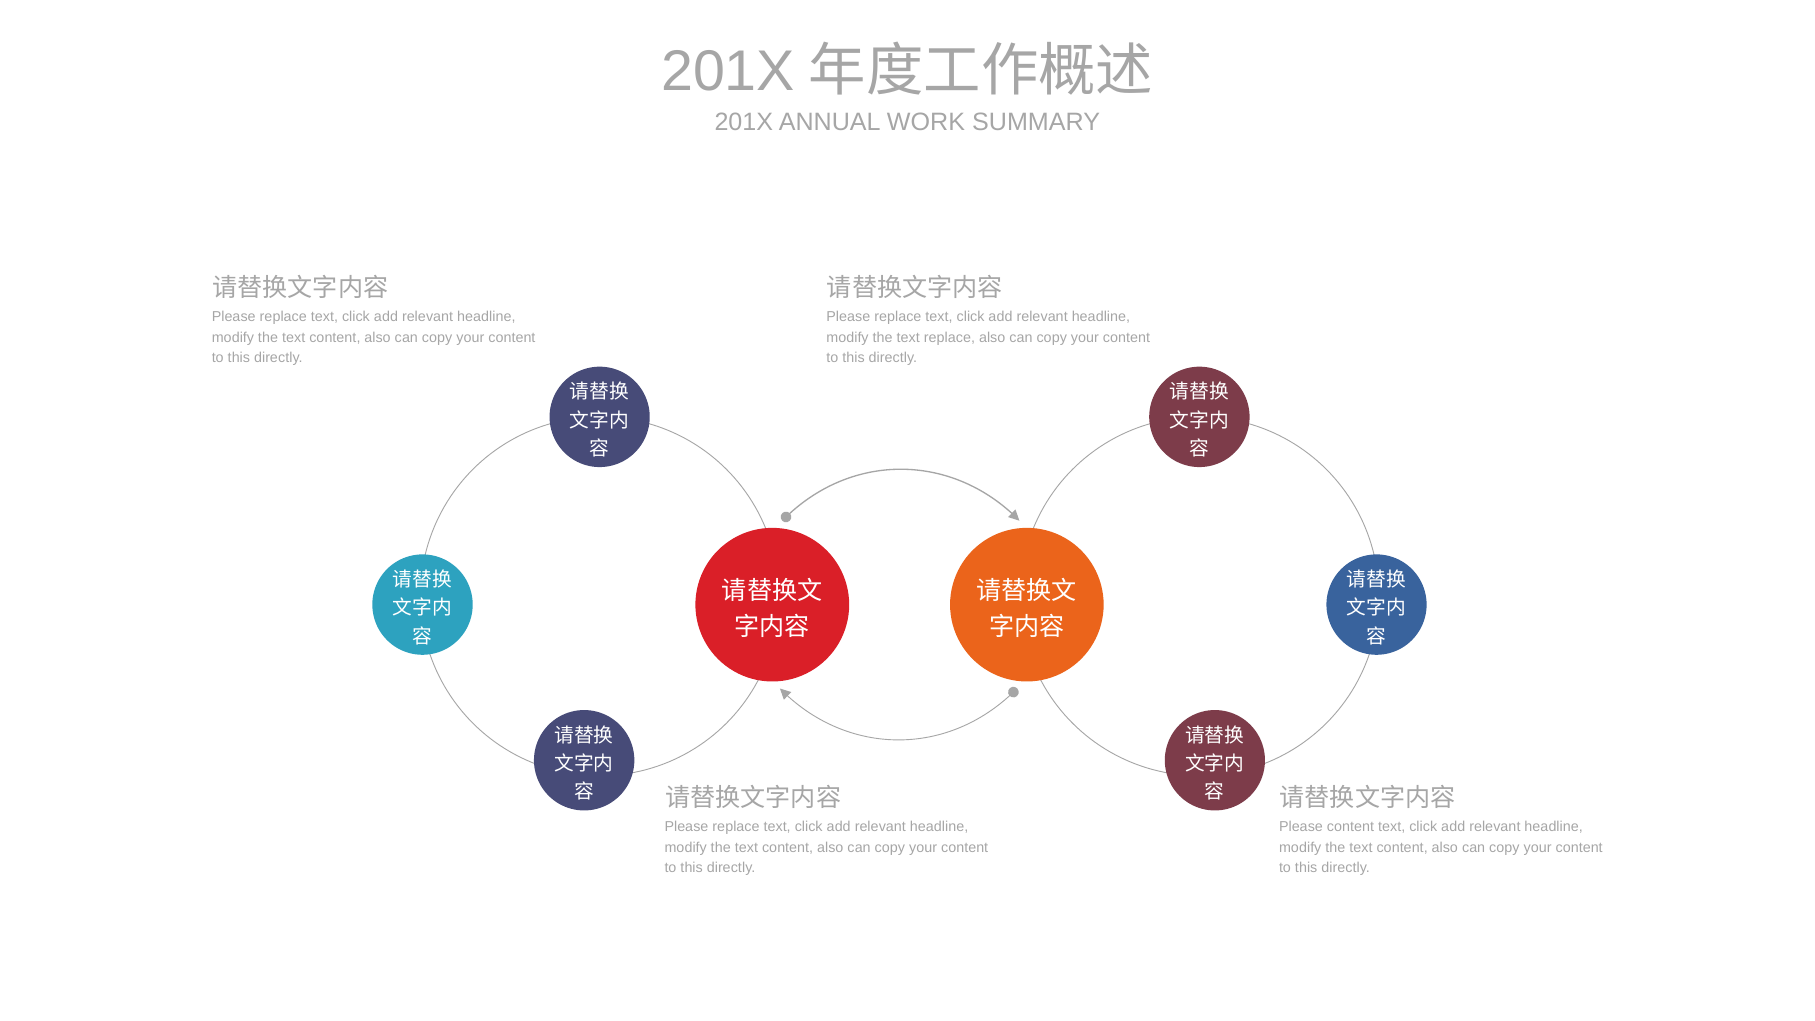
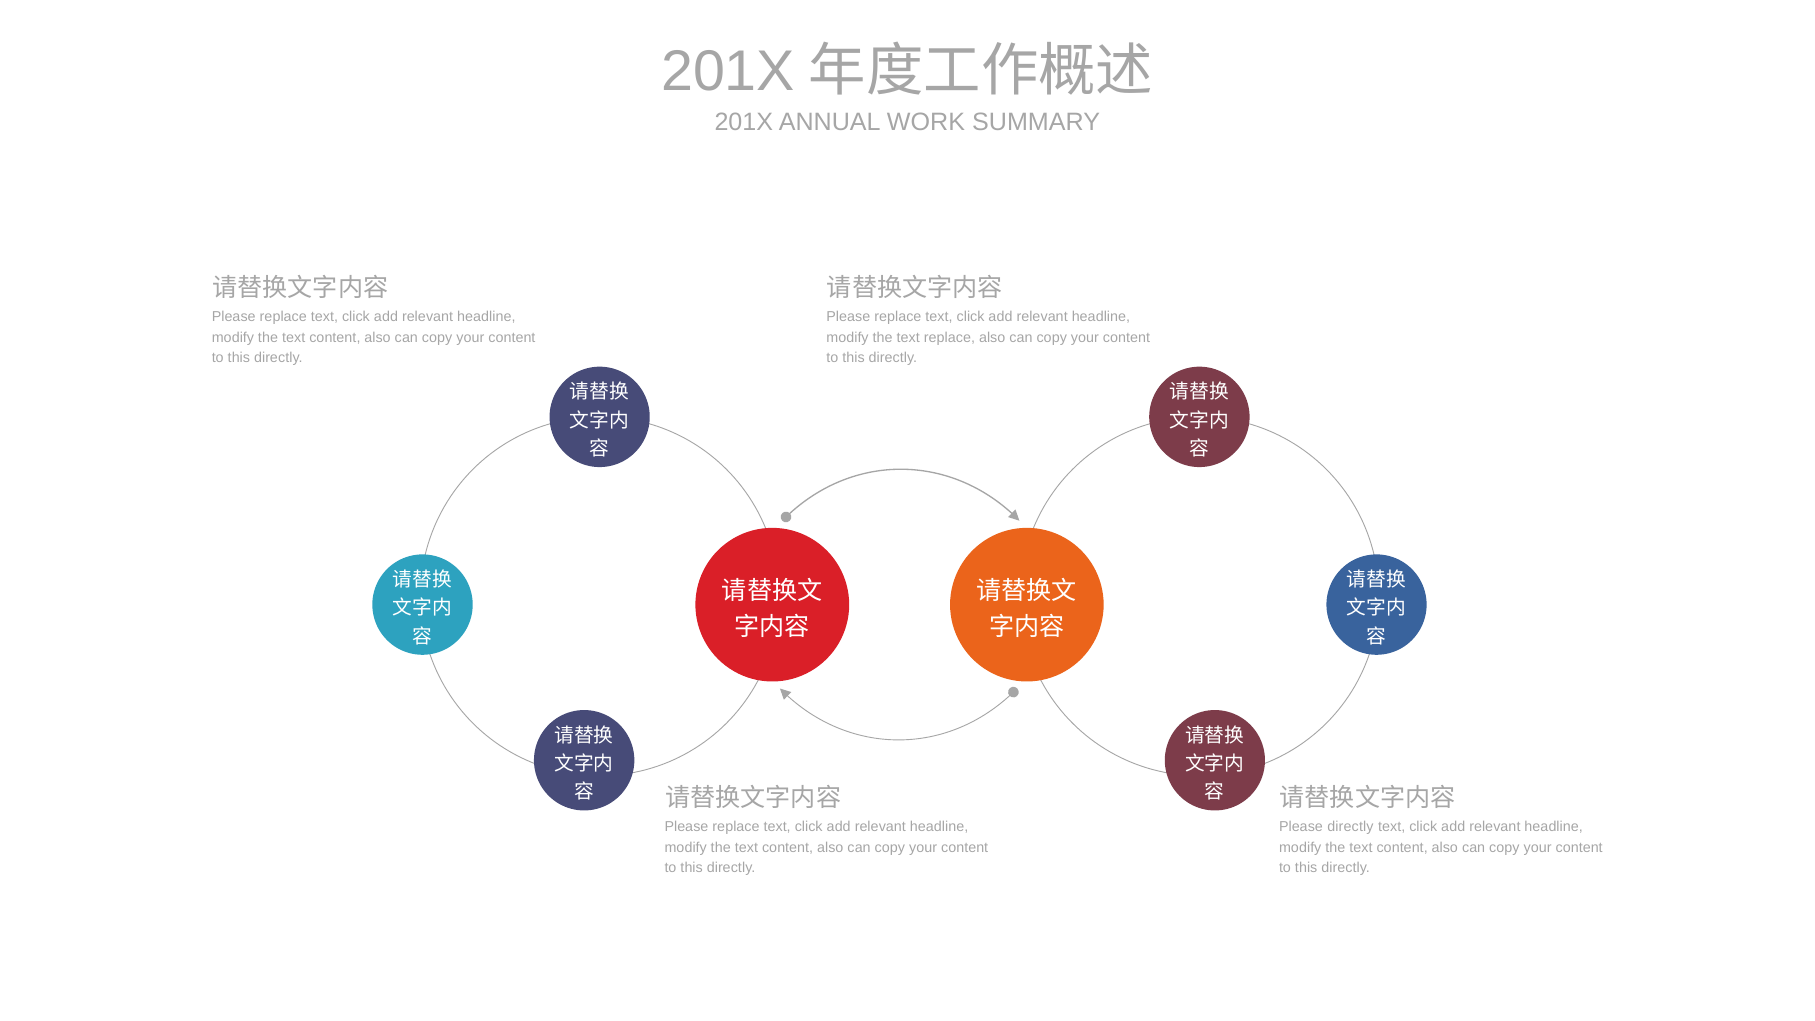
Please content: content -> directly (1350, 827)
